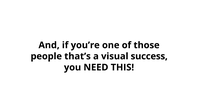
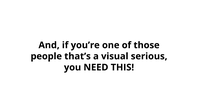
success: success -> serious (149, 56)
